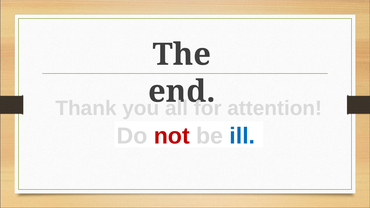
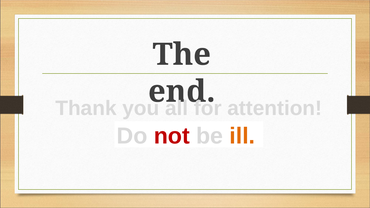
ill colour: blue -> orange (242, 136)
